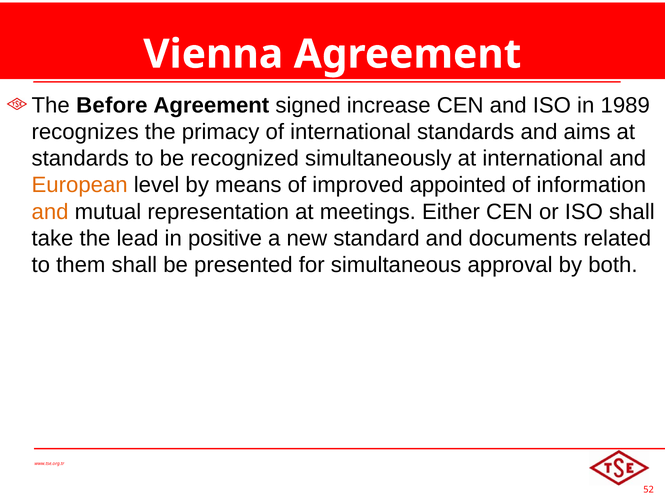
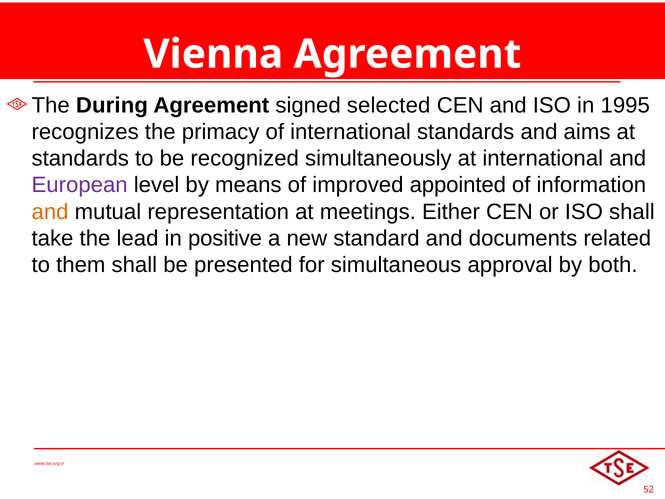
Before: Before -> During (112, 105)
increase: increase -> selected (389, 105)
1989: 1989 -> 1995 (625, 105)
European colour: orange -> purple (80, 185)
